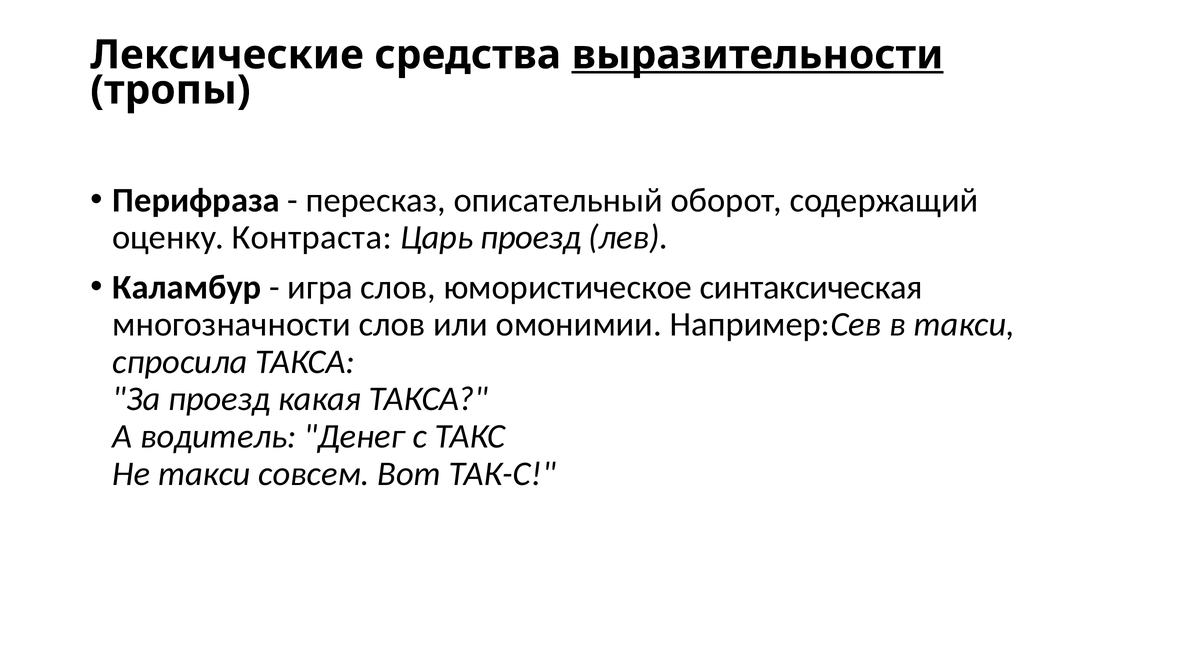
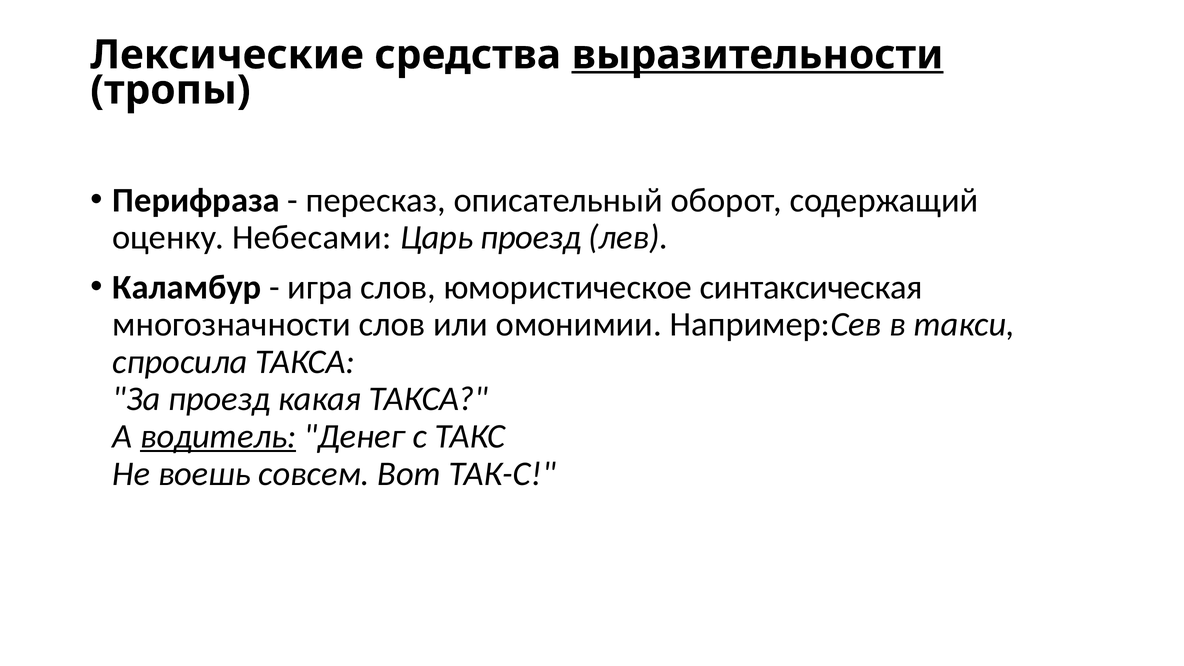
Контраста: Контраста -> Небесами (312, 237)
водитель underline: none -> present (218, 436)
Не такси: такси -> воешь (204, 474)
